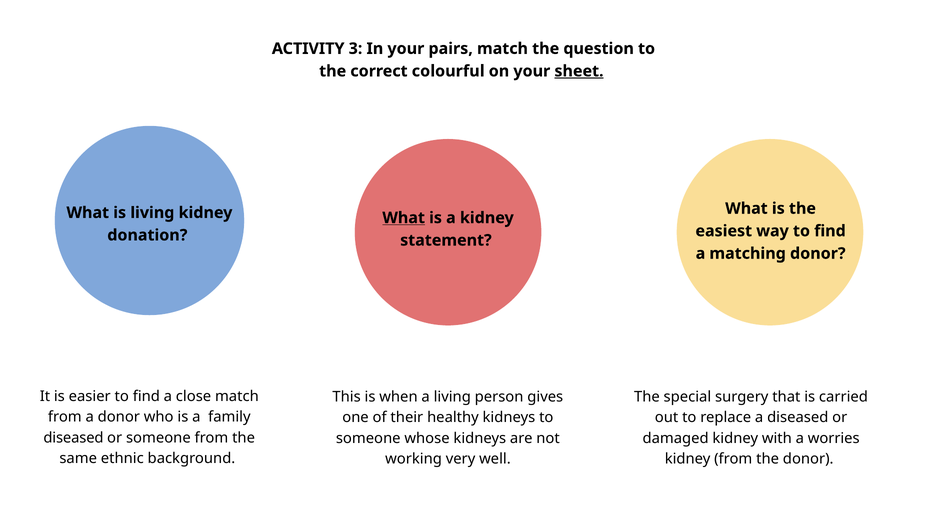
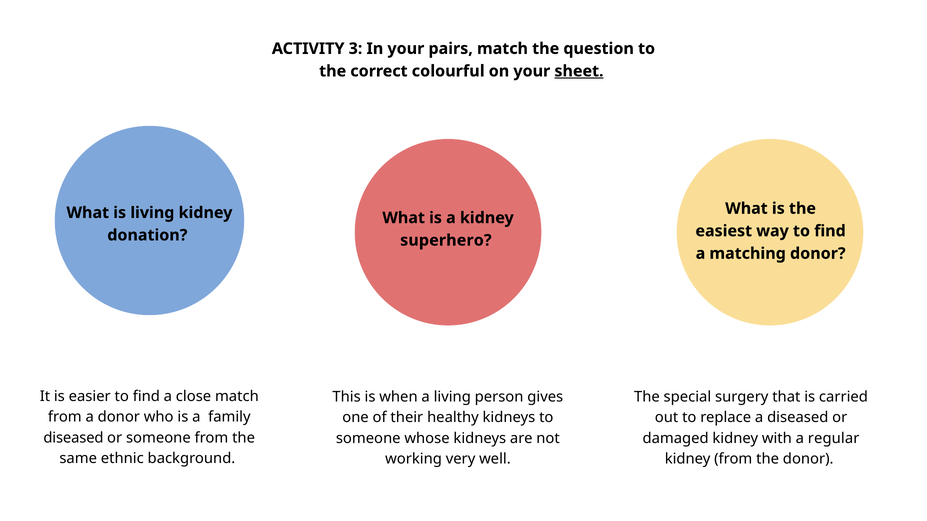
What underline: present -> none (404, 218)
statement: statement -> superhero (446, 241)
worries: worries -> regular (834, 439)
